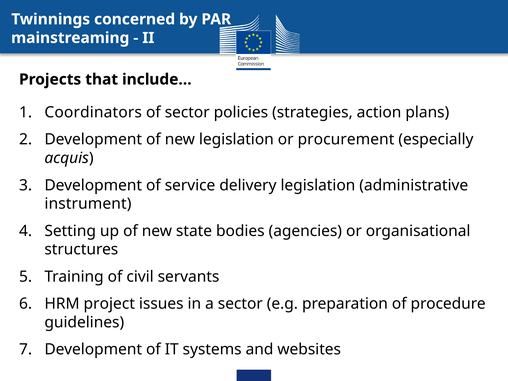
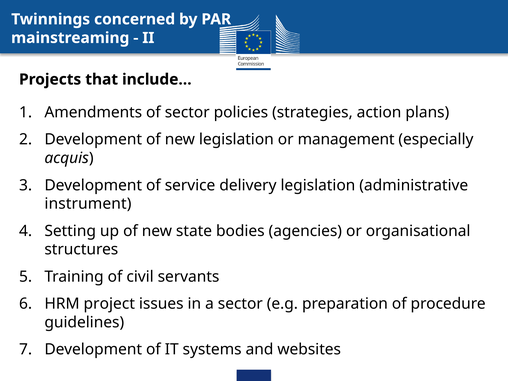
Coordinators: Coordinators -> Amendments (93, 112)
procurement: procurement -> management (346, 140)
